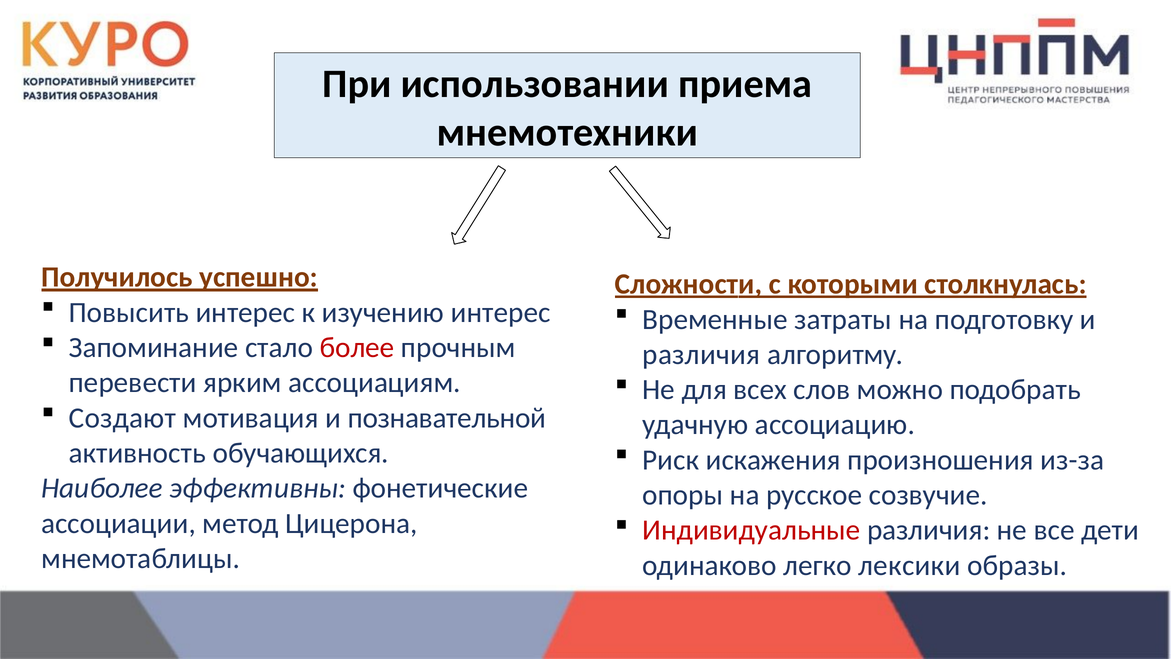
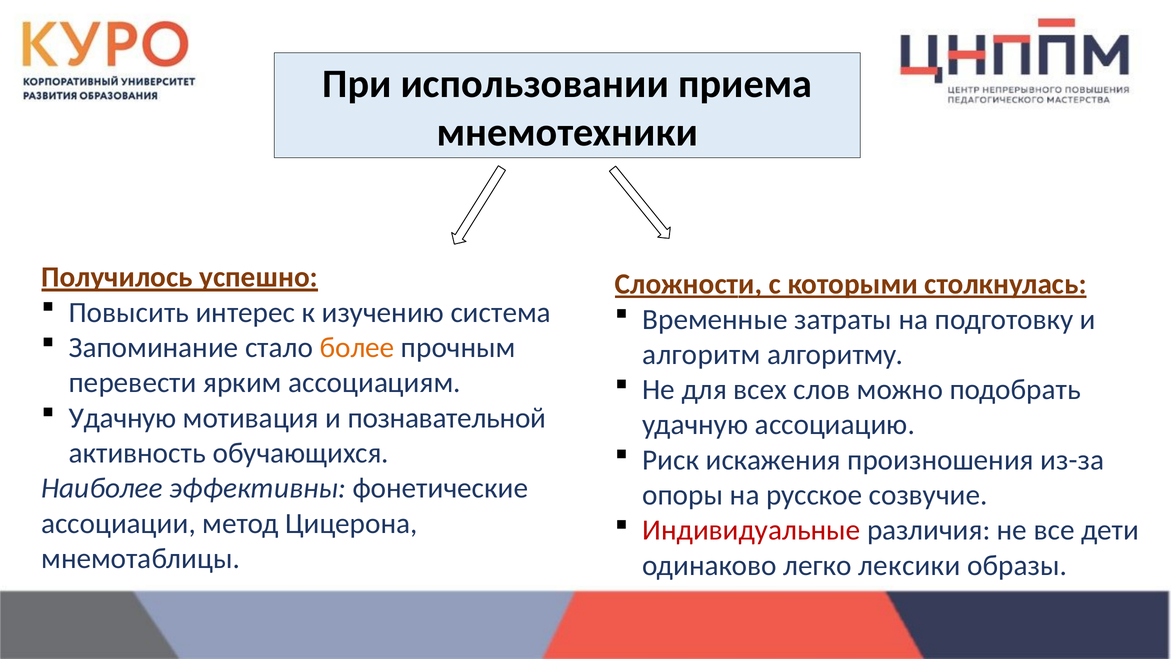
изучению интерес: интерес -> система (501, 312)
более colour: red -> orange (357, 347)
различия: различия -> алгоритм (701, 354)
Создают: Создают -> Удачную (123, 418)
